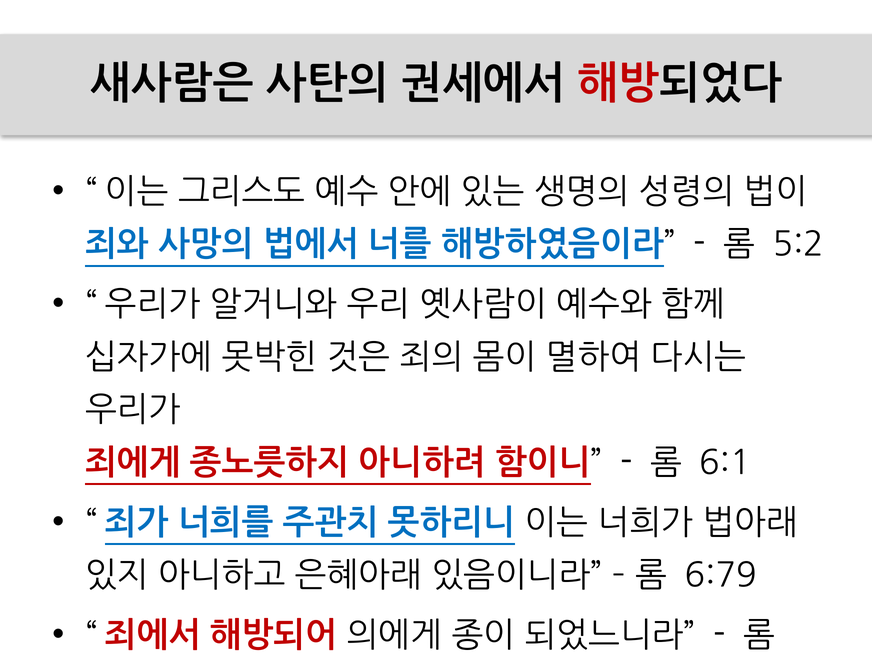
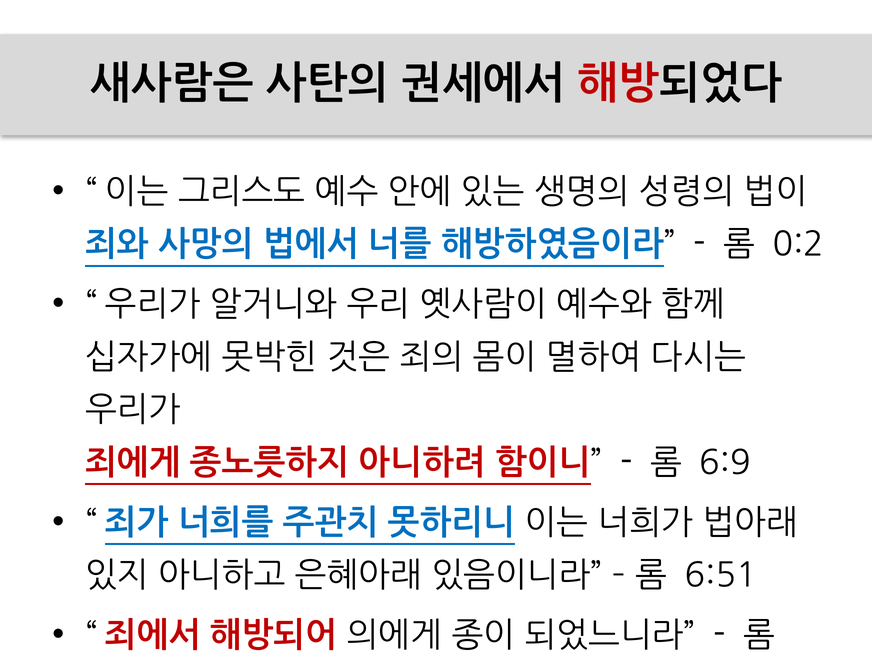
5:2: 5:2 -> 0:2 (798, 245)
6:1: 6:1 -> 6:9 (725, 463)
6:79: 6:79 -> 6:51 (721, 576)
